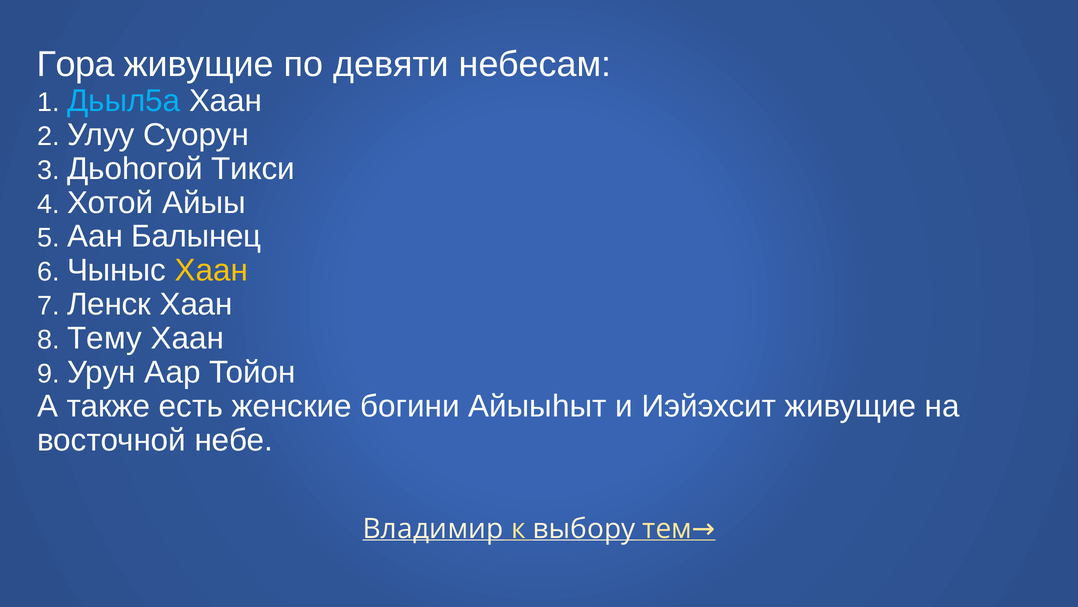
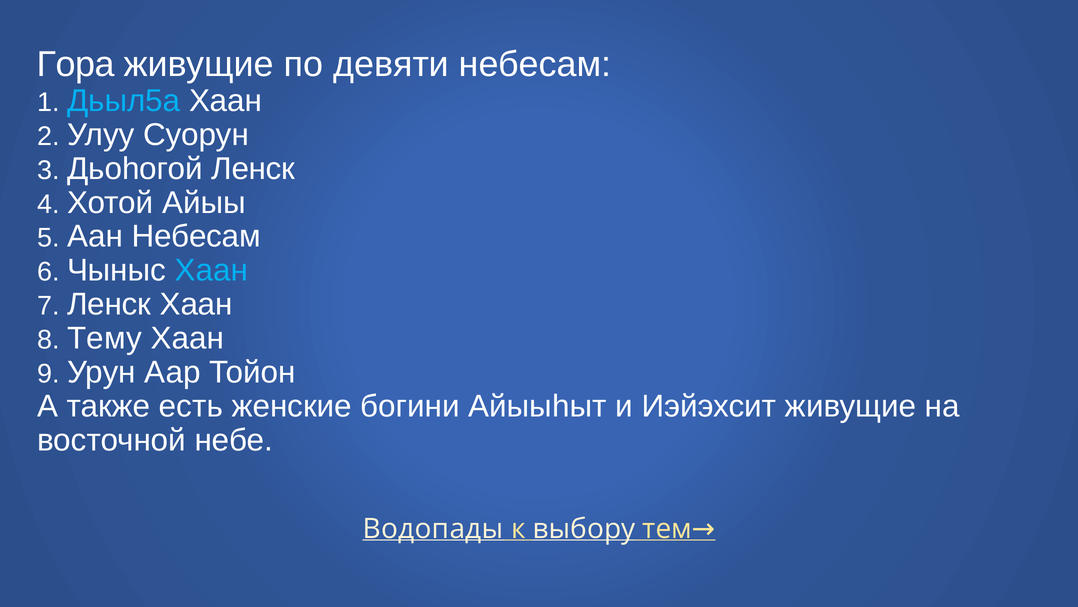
Дьоhогой Тикси: Тикси -> Ленск (253, 169)
Аан Балынец: Балынец -> Небесам (196, 236)
Хаан colour: yellow -> light blue (211, 270)
Владимир: Владимир -> Водопады (433, 528)
